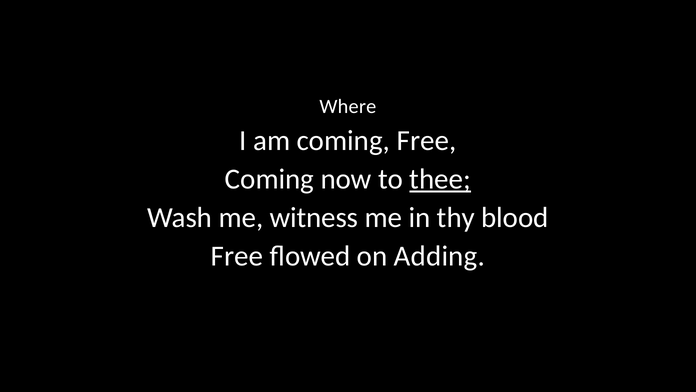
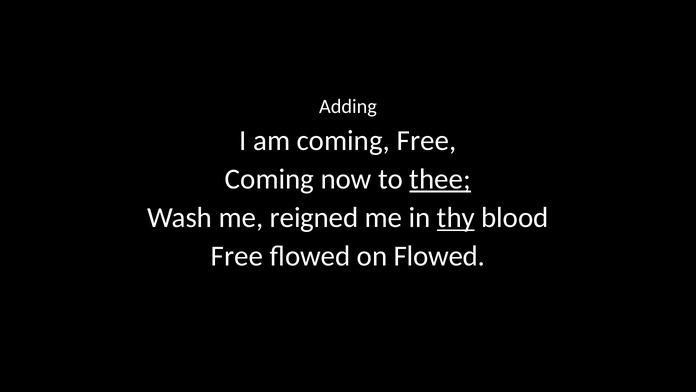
Where: Where -> Adding (348, 106)
witness: witness -> reigned (314, 217)
thy underline: none -> present (456, 217)
on Adding: Adding -> Flowed (440, 256)
